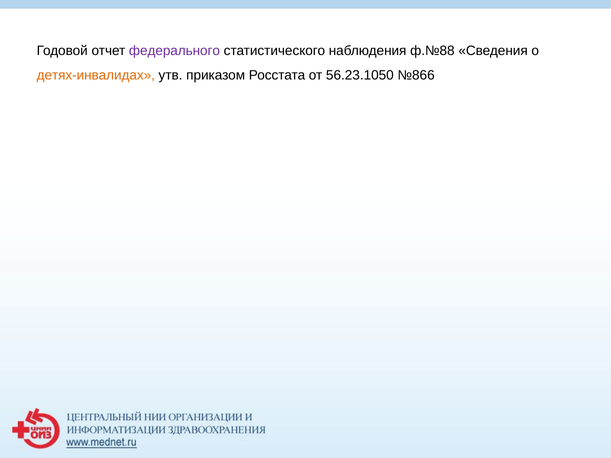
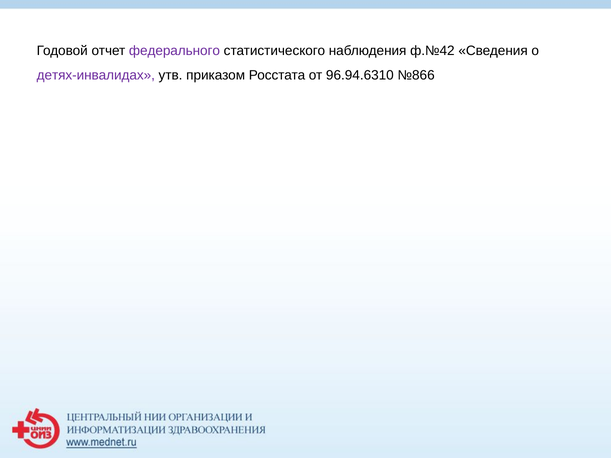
ф.№88: ф.№88 -> ф.№42 (432, 51)
детях-инвалидах colour: orange -> purple (96, 75)
56.23.1050: 56.23.1050 -> 96.94.6310 (360, 75)
